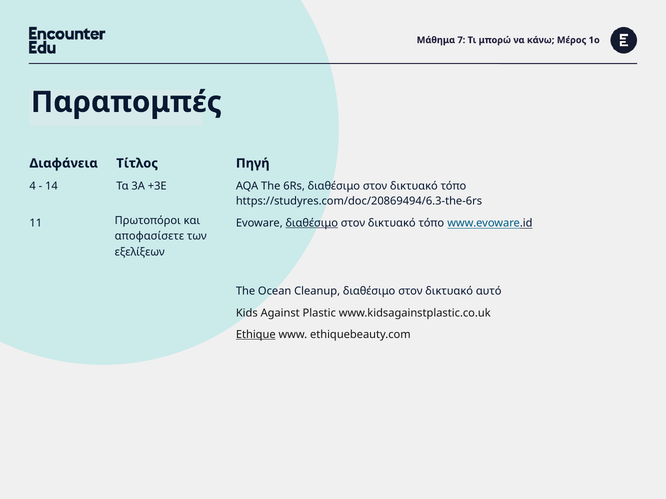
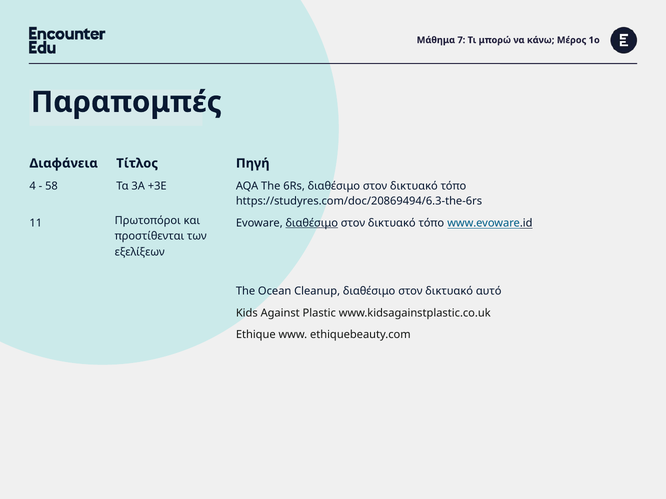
14: 14 -> 58 (51, 186)
αποφασίσετε: αποφασίσετε -> προστίθενται (149, 237)
Ethique underline: present -> none (256, 335)
